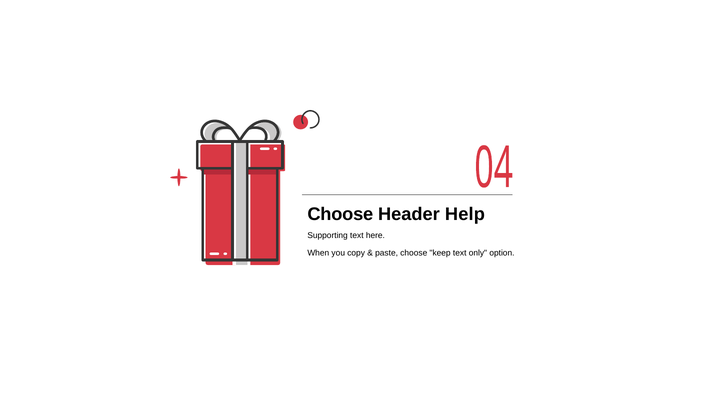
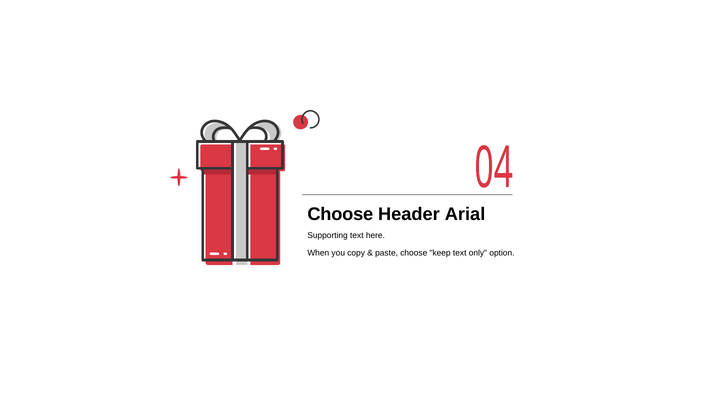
Help: Help -> Arial (465, 214)
